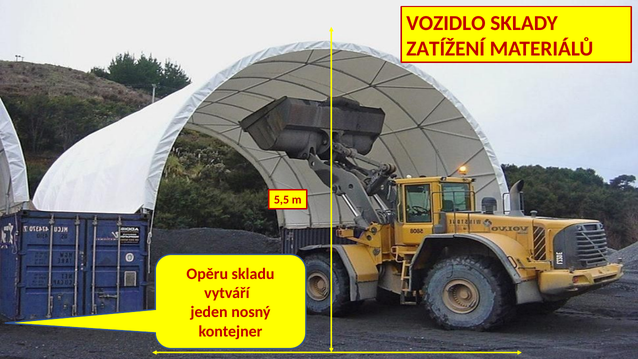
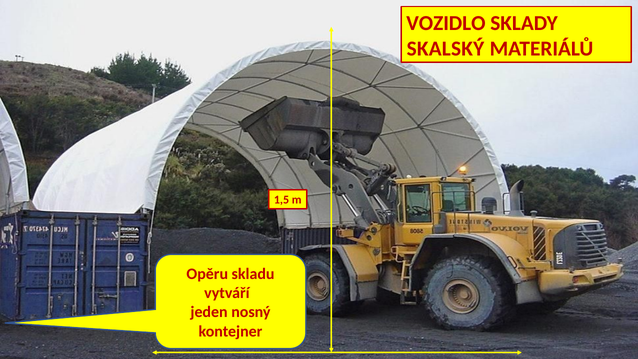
ZATÍŽENÍ: ZATÍŽENÍ -> SKALSKÝ (445, 49)
5,5: 5,5 -> 1,5 (282, 200)
